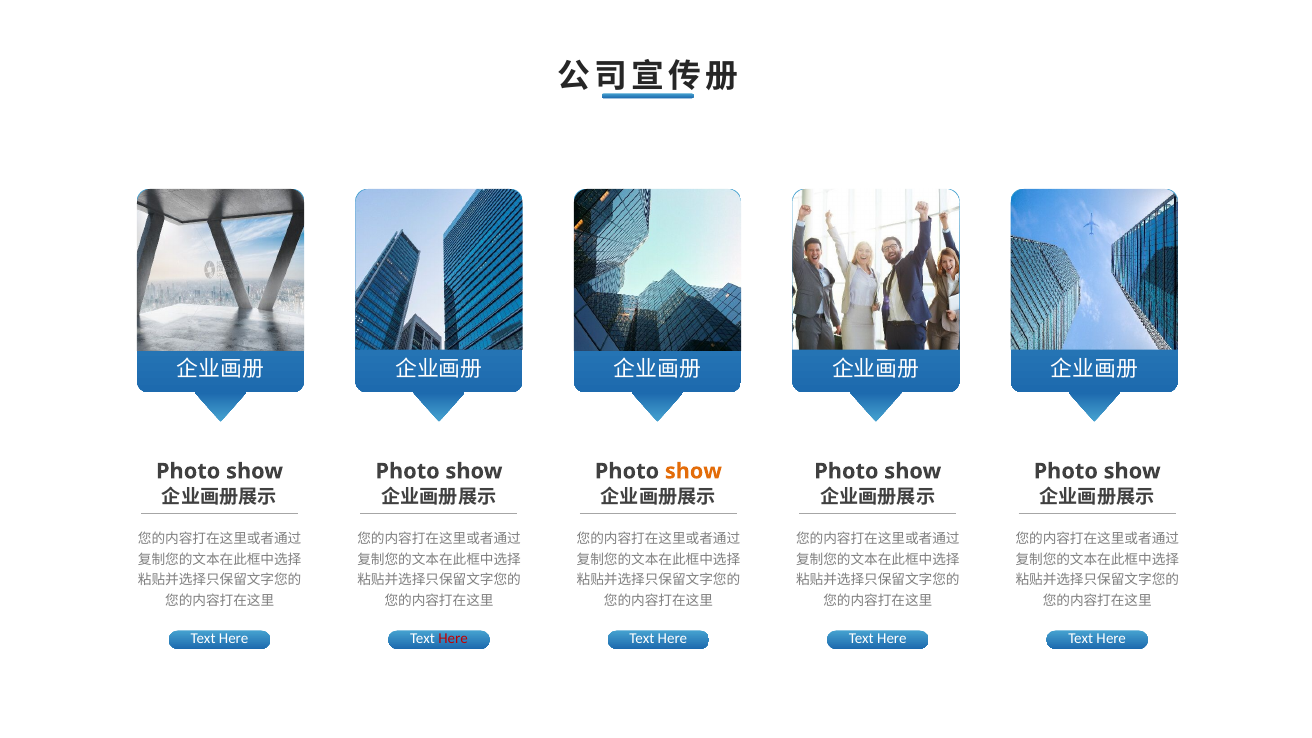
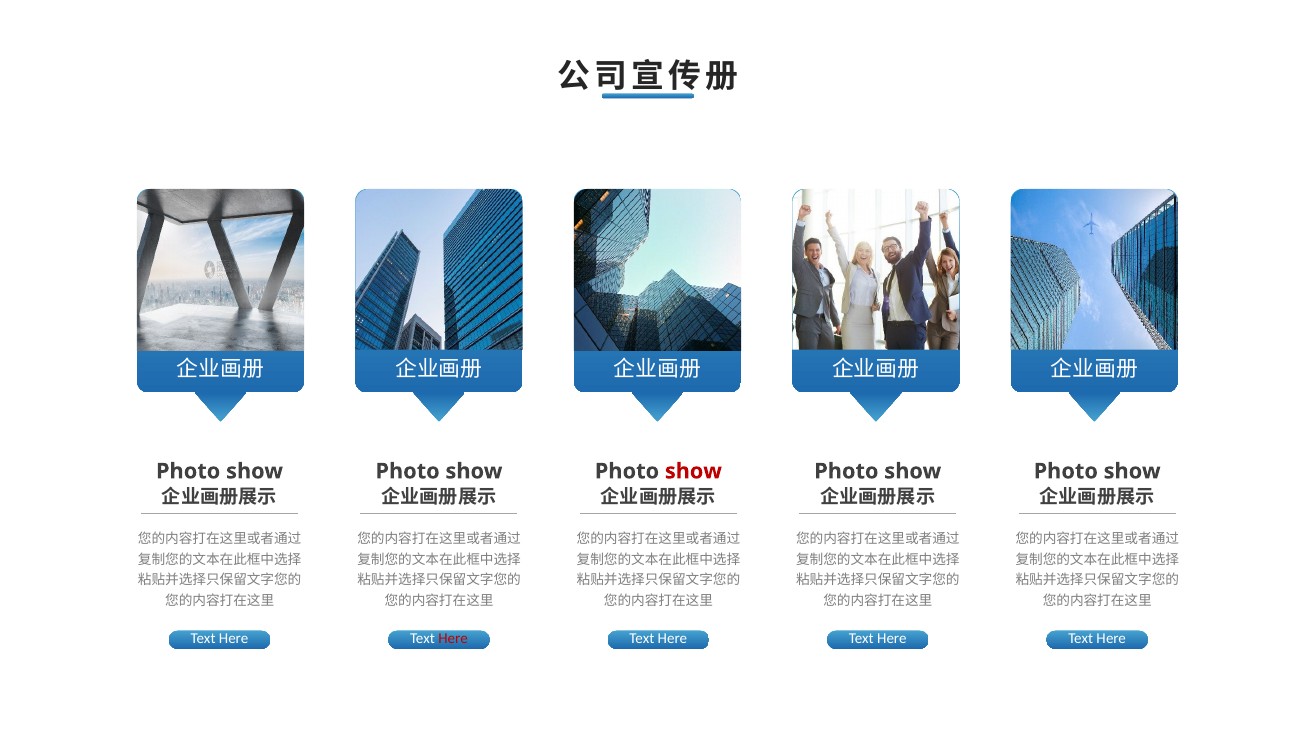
show colour: orange -> red (693, 471)
